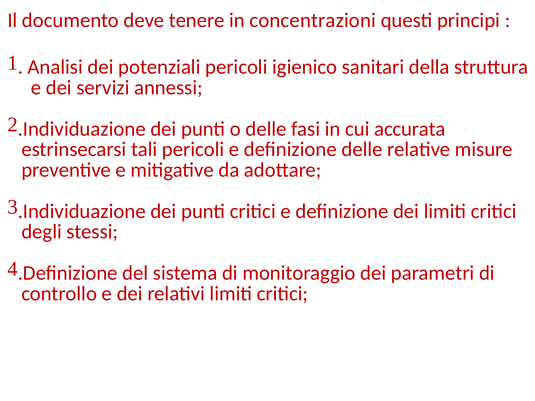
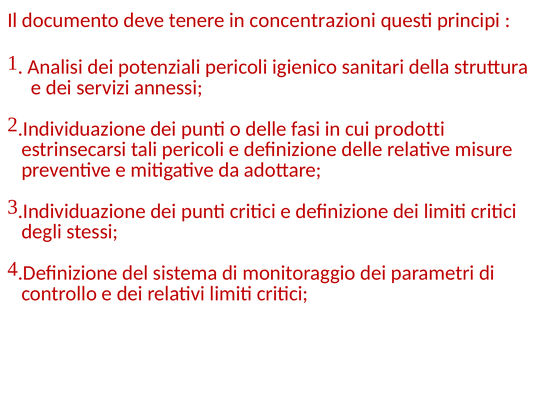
accurata: accurata -> prodotti (410, 129)
